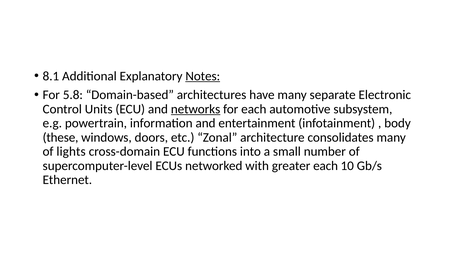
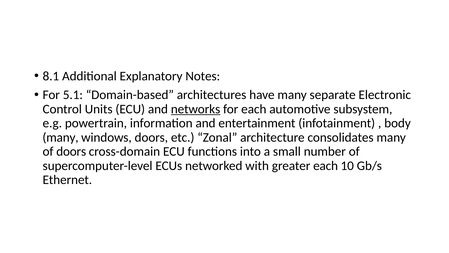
Notes underline: present -> none (203, 76)
5.8: 5.8 -> 5.1 (73, 95)
these: these -> many (61, 137)
of lights: lights -> doors (71, 151)
